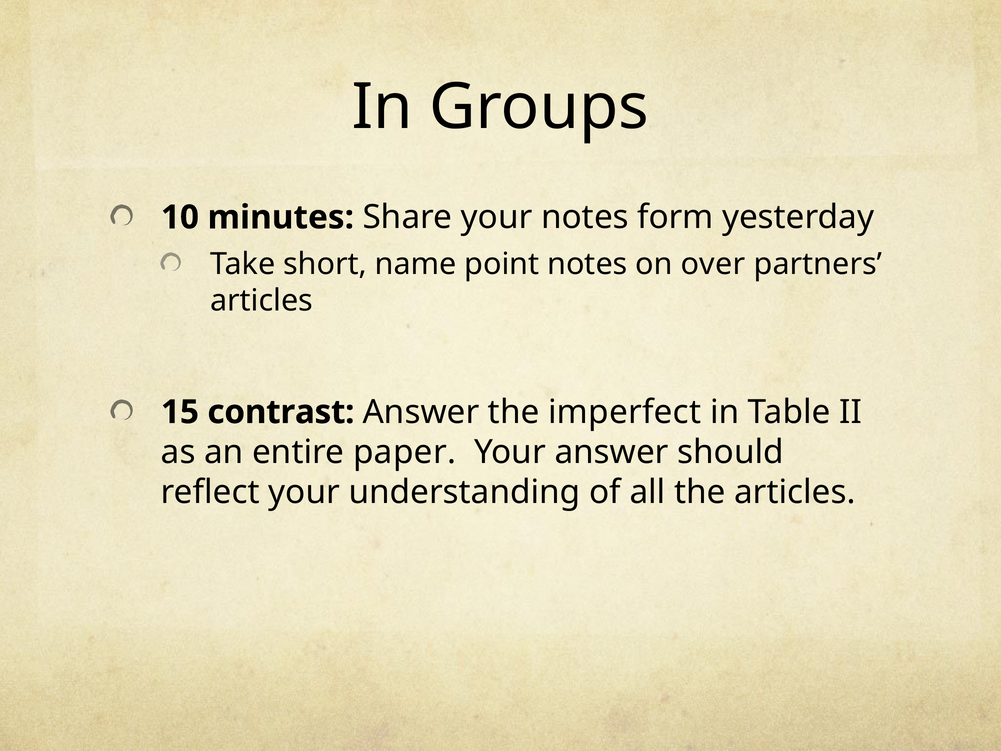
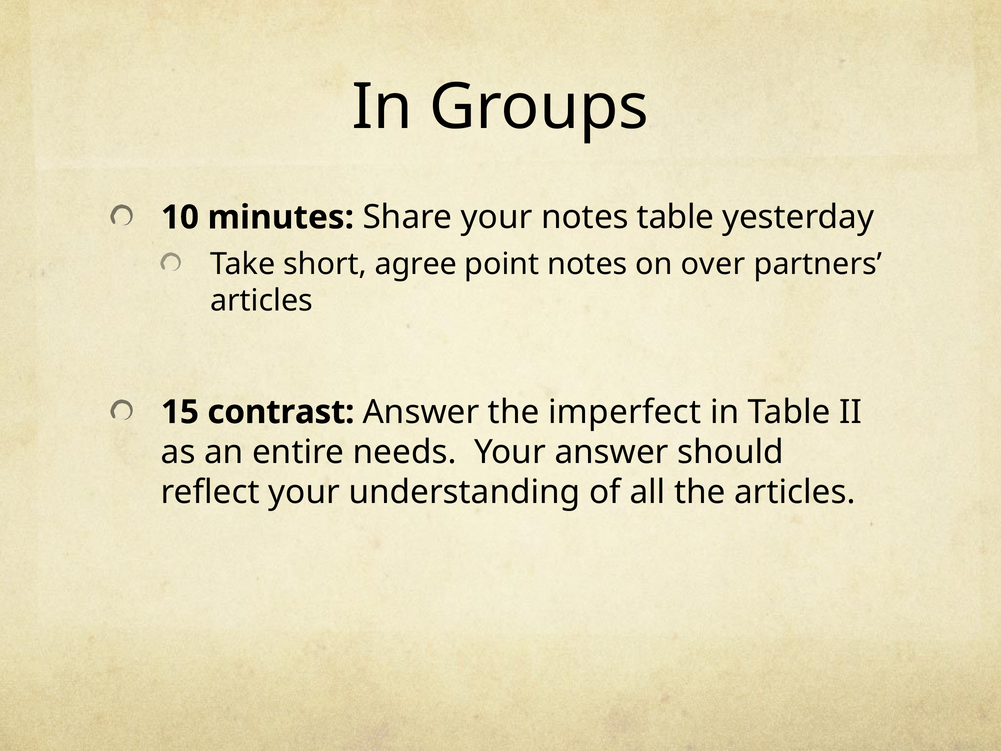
notes form: form -> table (676, 217)
name: name -> agree (416, 264)
paper: paper -> needs (405, 452)
